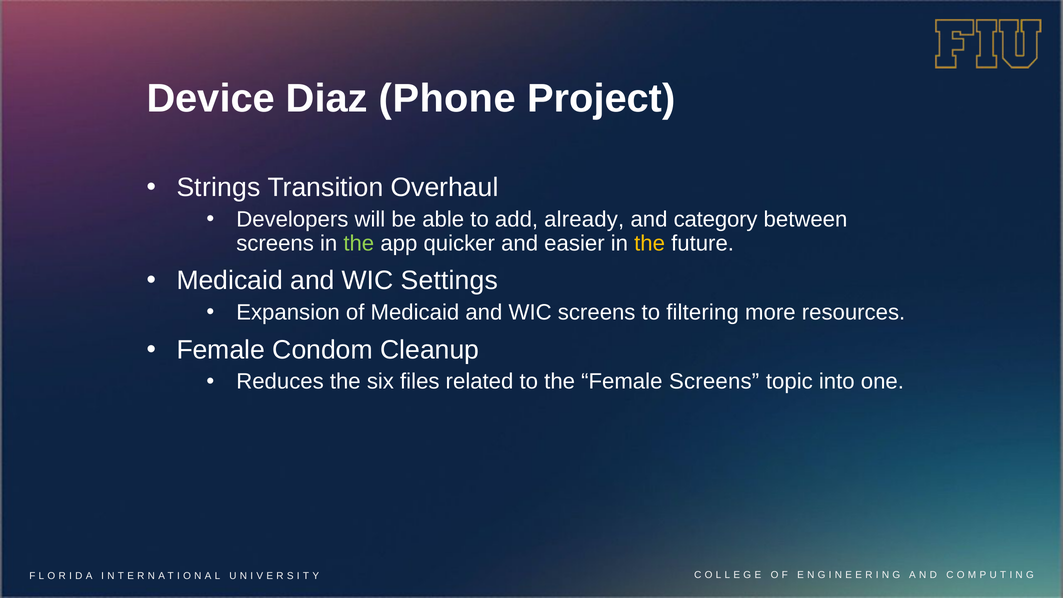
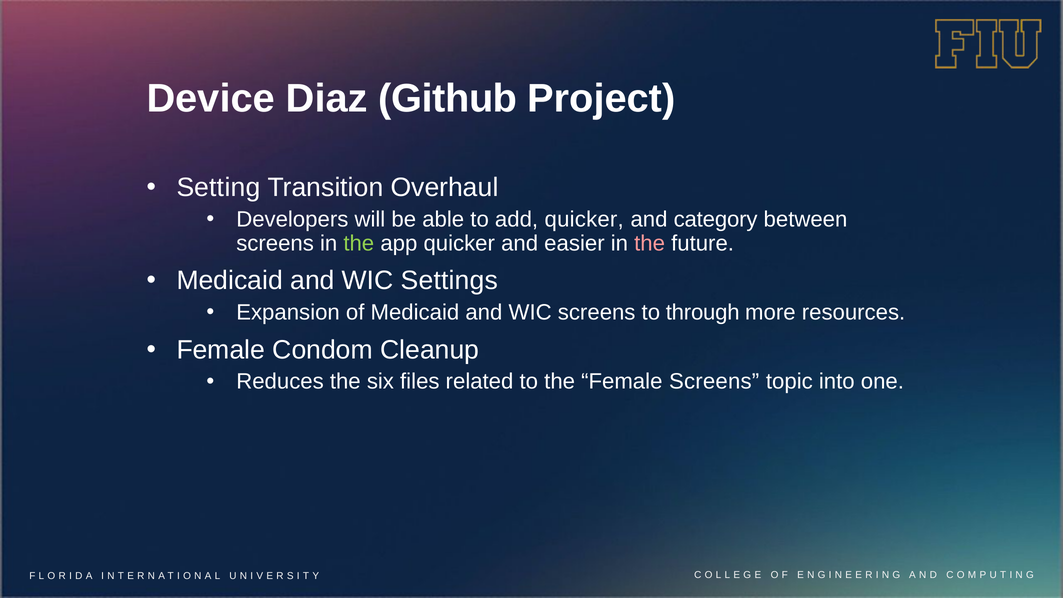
Phone: Phone -> Github (448, 98)
Strings: Strings -> Setting (218, 187)
add already: already -> quicker (584, 219)
the colour: yellow -> pink (650, 243)
filtering: filtering -> through (703, 312)
